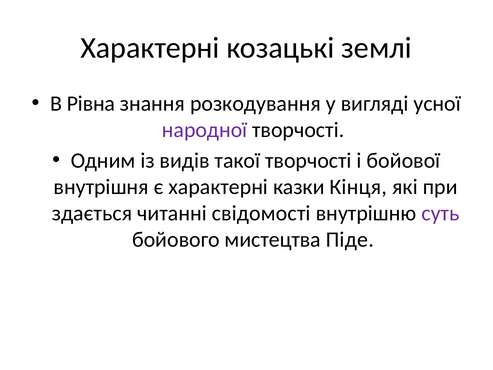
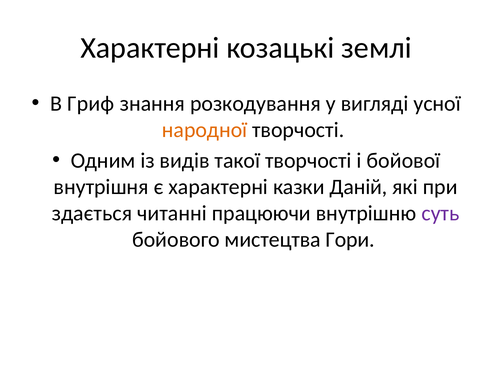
Рівна: Рівна -> Гриф (91, 103)
народної colour: purple -> orange (205, 130)
Кінця: Кінця -> Даній (358, 187)
свідомості: свідомості -> працюючи (261, 213)
Піде: Піде -> Гори (350, 239)
